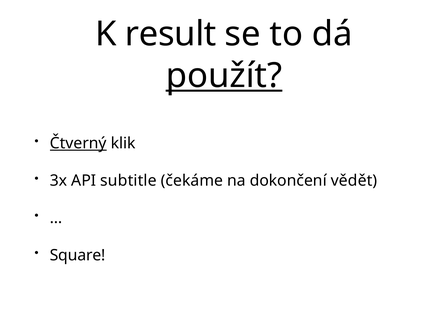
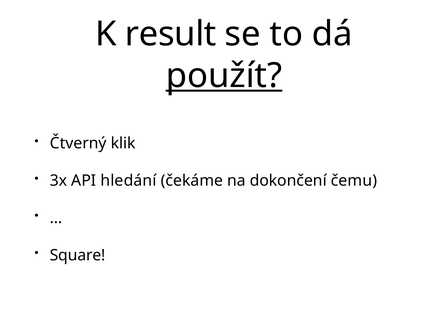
Čtverný underline: present -> none (78, 143)
subtitle: subtitle -> hledání (128, 181)
vědět: vědět -> čemu (354, 181)
